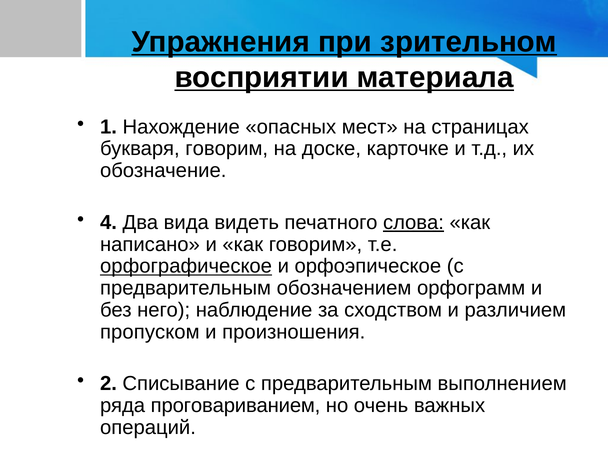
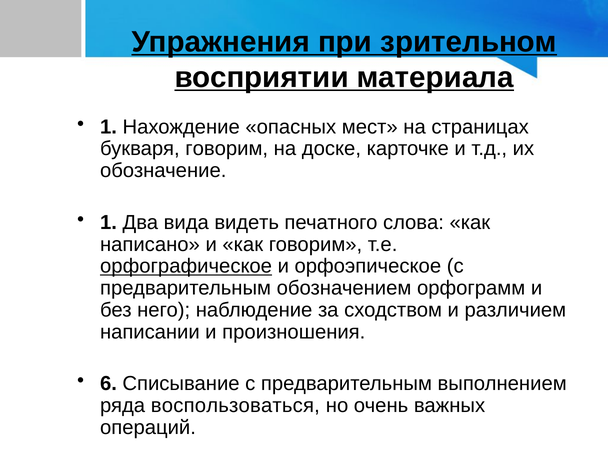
4: 4 -> 1 (108, 222)
слова underline: present -> none (413, 222)
пропуском: пропуском -> написании (150, 332)
2: 2 -> 6 (108, 384)
проговариванием: проговариванием -> воспользоваться (235, 406)
